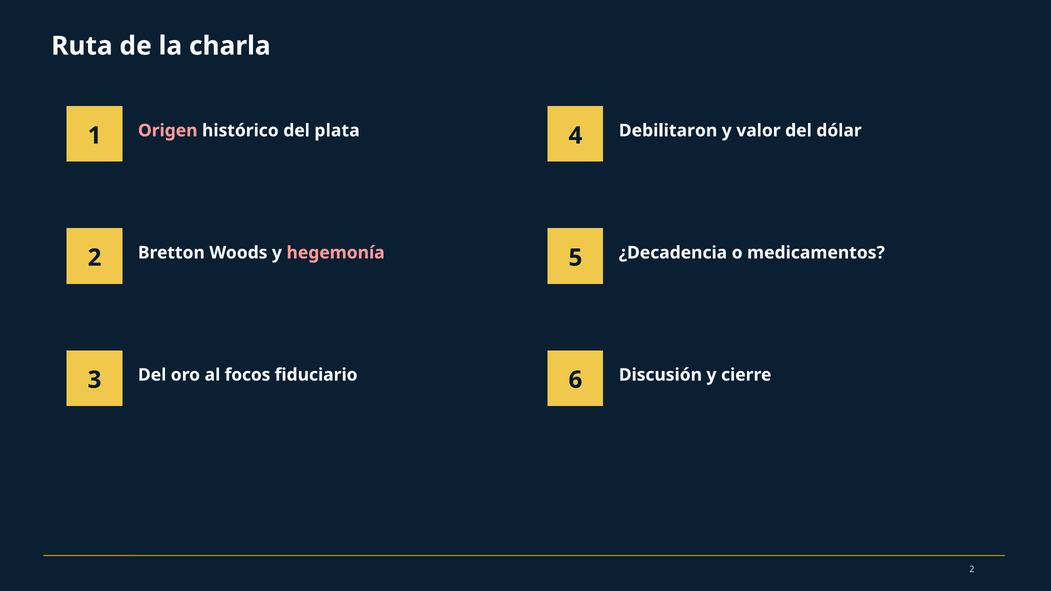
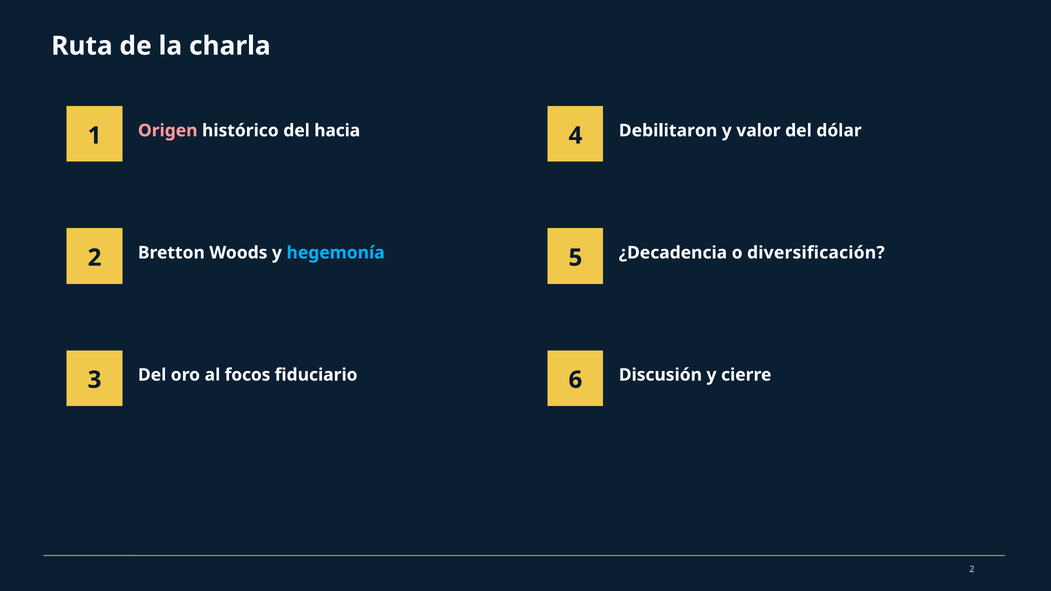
plata: plata -> hacia (337, 131)
hegemonía colour: pink -> light blue (336, 253)
medicamentos: medicamentos -> diversificación (816, 253)
